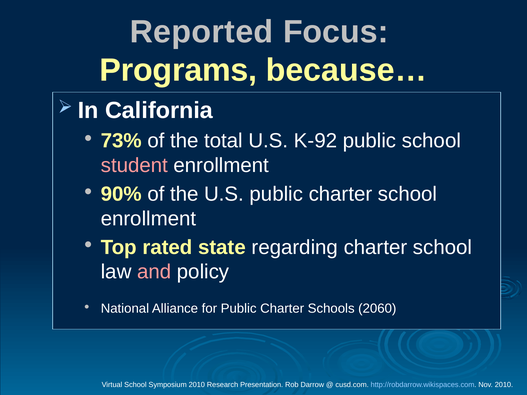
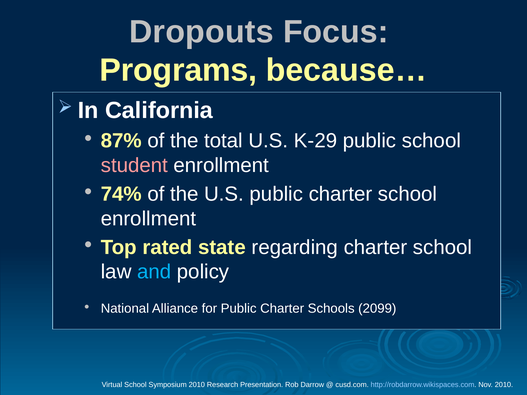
Reported: Reported -> Dropouts (202, 32)
73%: 73% -> 87% (121, 141)
K-92: K-92 -> K-29 (316, 141)
90%: 90% -> 74% (121, 194)
and colour: pink -> light blue (154, 272)
2060: 2060 -> 2099 (377, 309)
